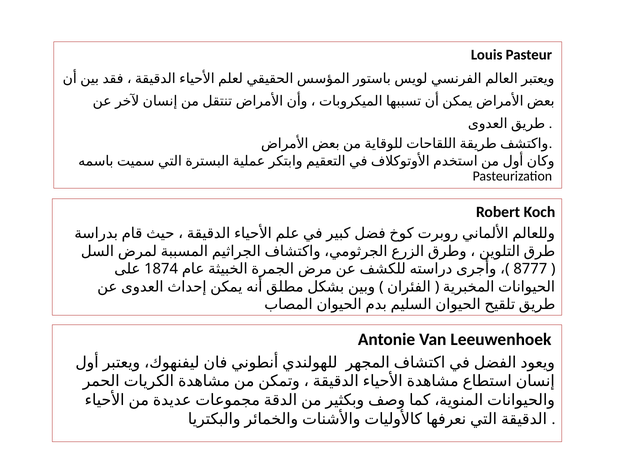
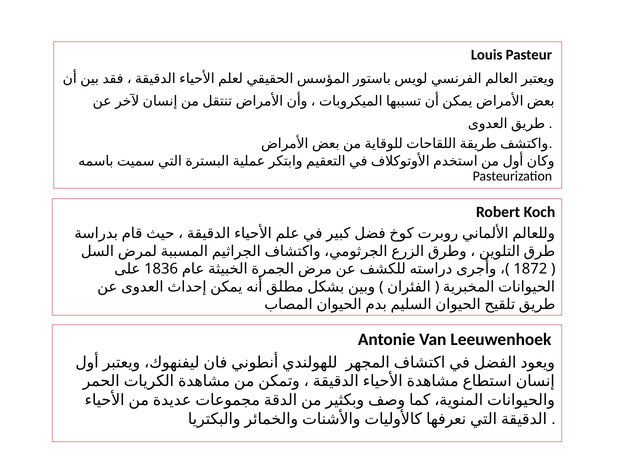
1874: 1874 -> 1836 (161, 269)
8777: 8777 -> 1872 (530, 269)
